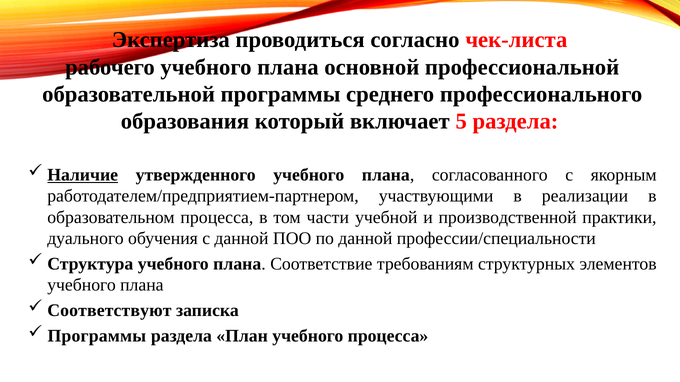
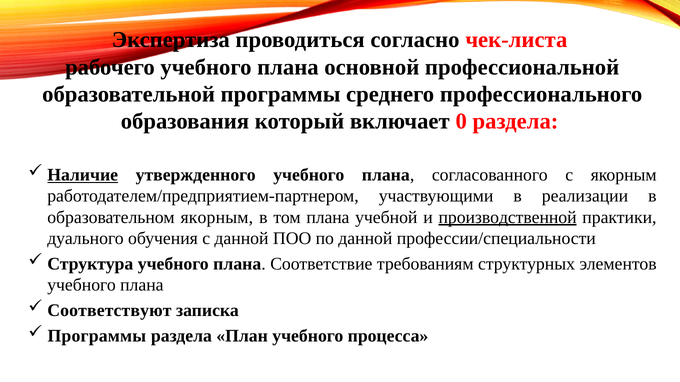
5: 5 -> 0 (461, 122)
образовательном процесса: процесса -> якорным (217, 217)
том части: части -> плана (328, 217)
производственной underline: none -> present (508, 217)
